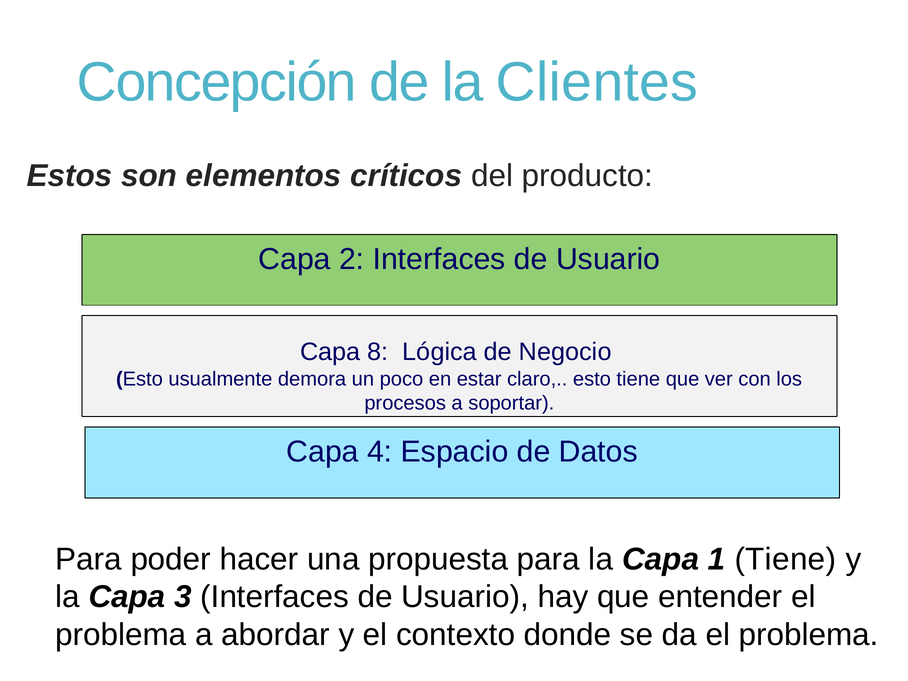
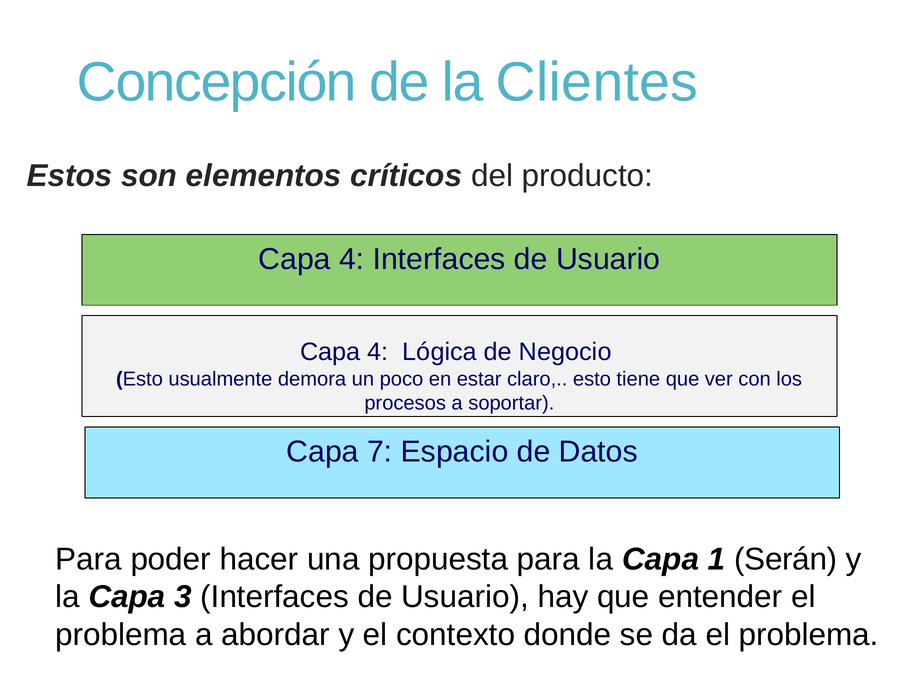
2: 2 -> 4 (352, 259)
8: 8 -> 4 (378, 352)
4: 4 -> 7 (380, 452)
1 Tiene: Tiene -> Serán (786, 559)
